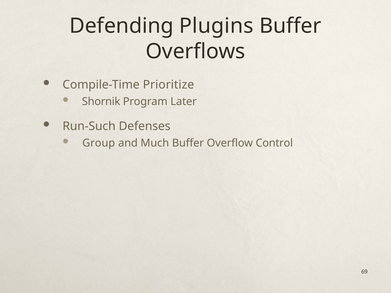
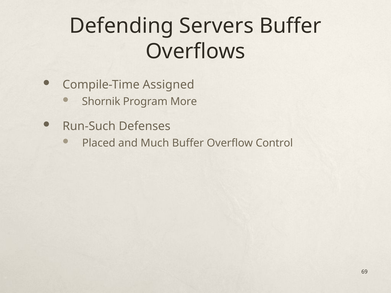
Plugins: Plugins -> Servers (216, 26)
Prioritize: Prioritize -> Assigned (168, 85)
Later: Later -> More (184, 102)
Group: Group -> Placed (99, 143)
